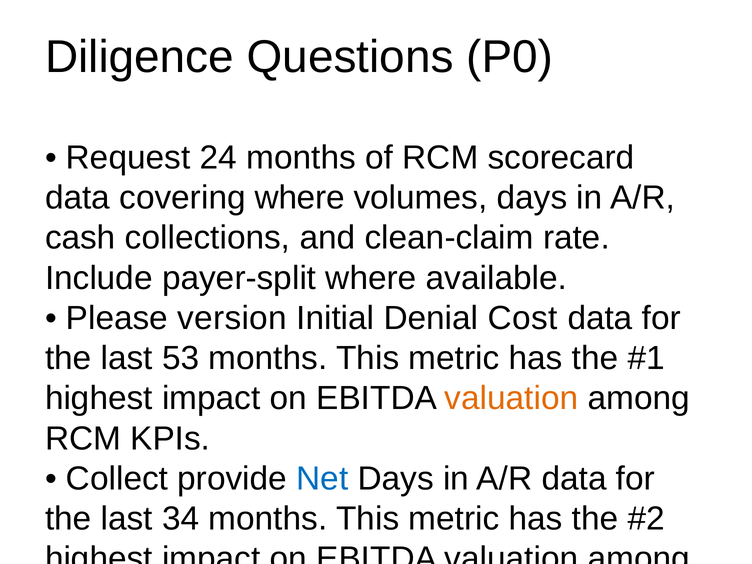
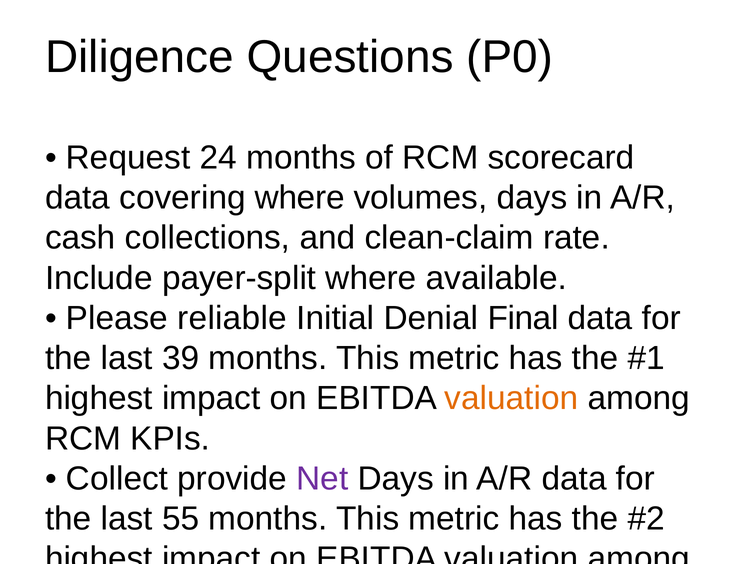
version: version -> reliable (232, 318)
Denial Cost: Cost -> Final (523, 318)
53: 53 -> 39 (181, 358)
Net colour: blue -> purple (322, 479)
34: 34 -> 55 (181, 519)
